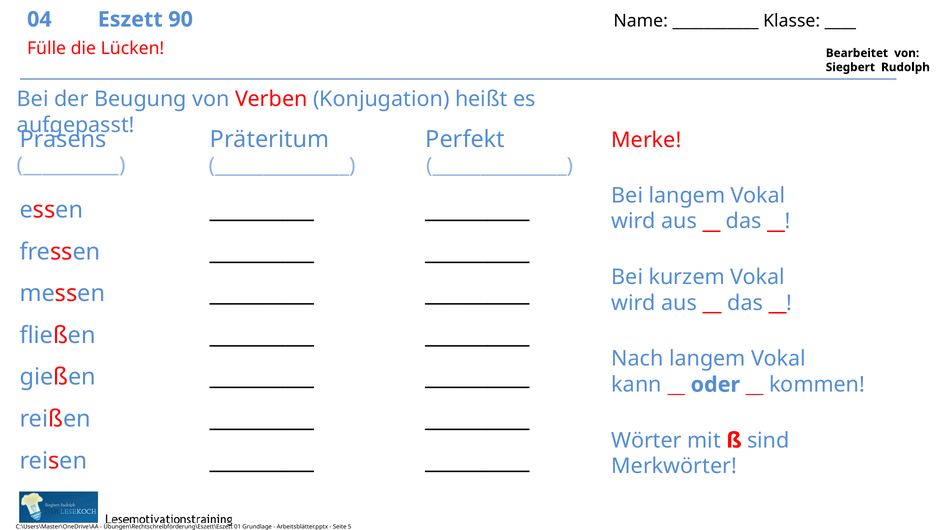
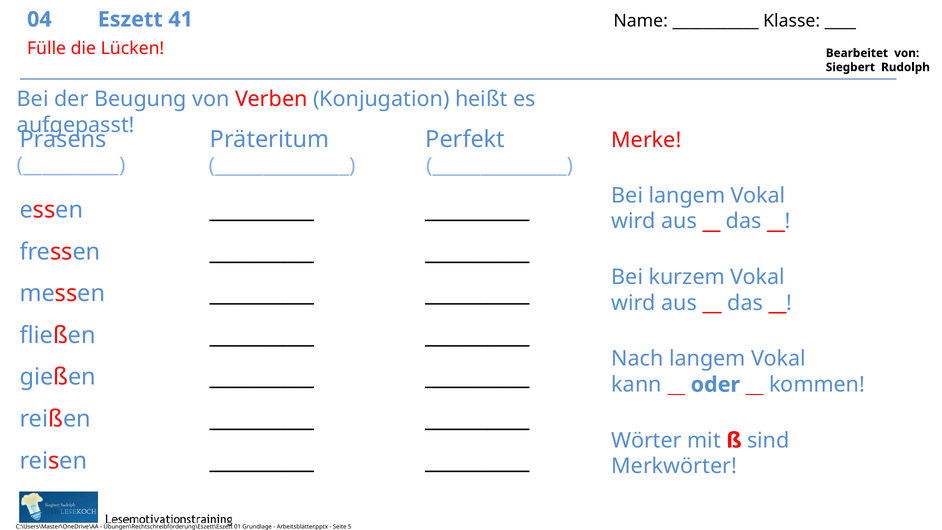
90: 90 -> 41 (181, 19)
